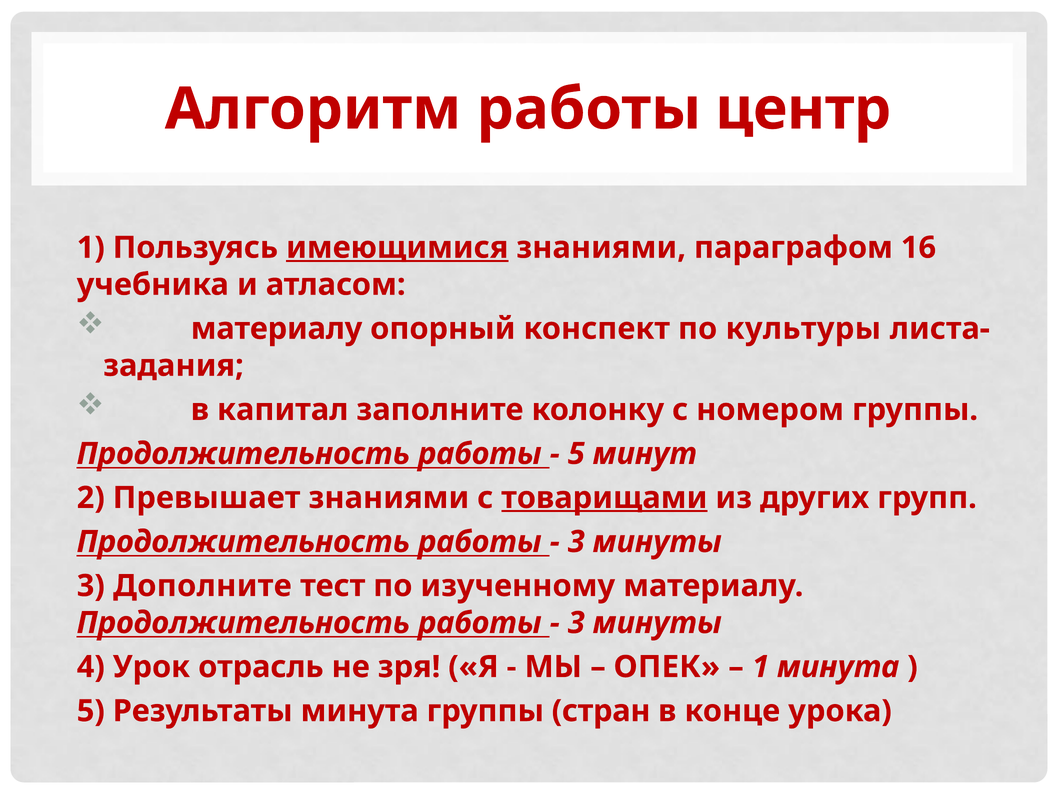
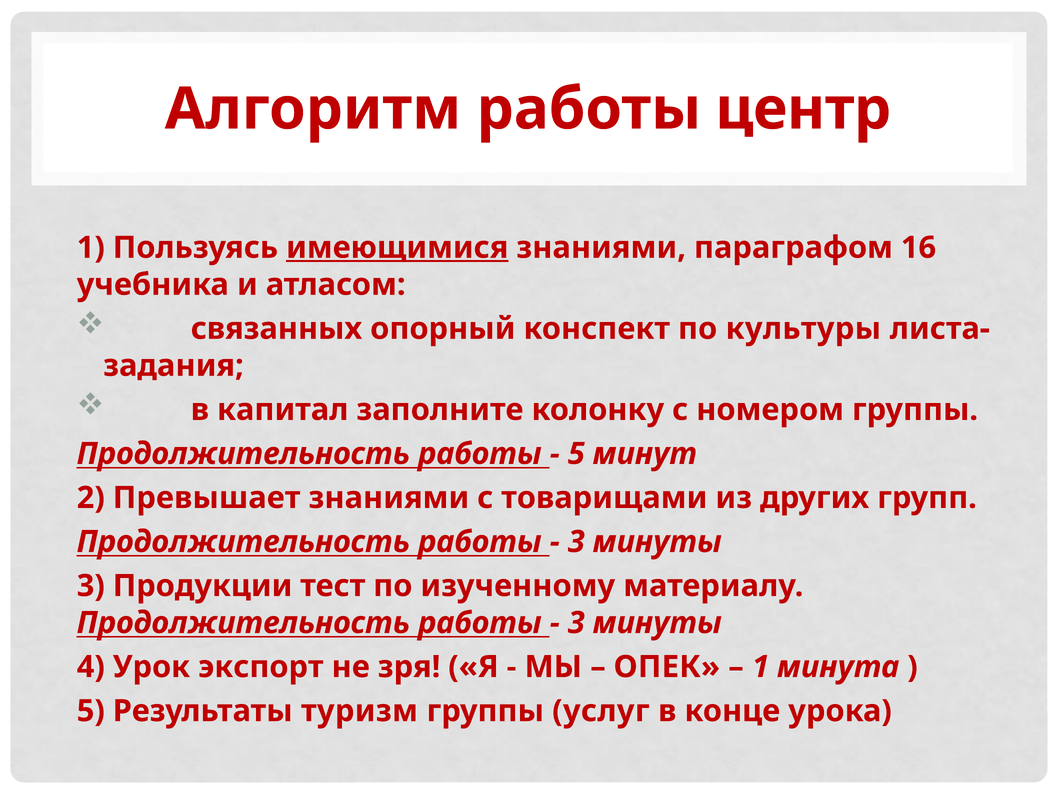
материалу: материалу -> связанных (276, 329)
товарищами underline: present -> none (604, 498)
Дополните: Дополните -> Продукции (203, 586)
отрасль: отрасль -> экспорт (261, 667)
Результаты минута: минута -> туризм (359, 711)
стран: стран -> услуг (601, 711)
